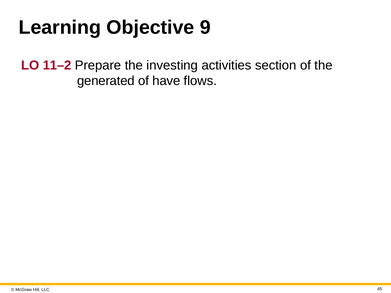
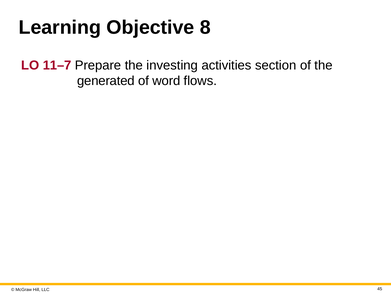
9: 9 -> 8 (205, 27)
11–2: 11–2 -> 11–7 (57, 65)
have: have -> word (166, 81)
